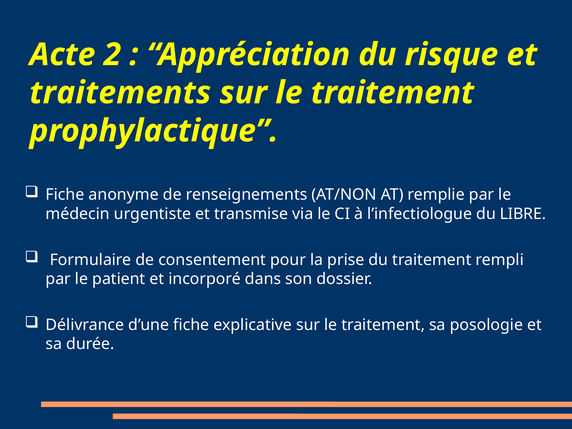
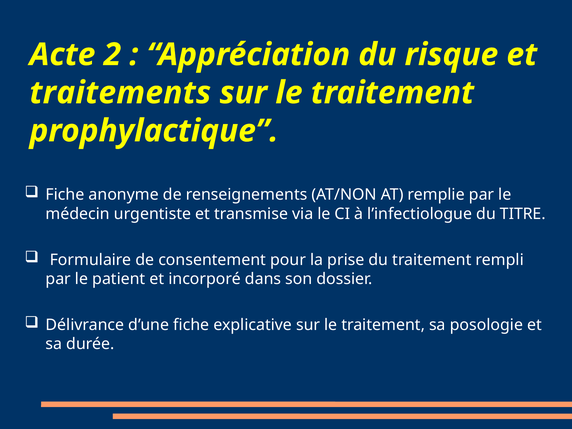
LIBRE: LIBRE -> TITRE (523, 214)
